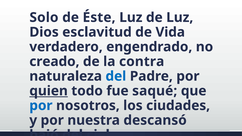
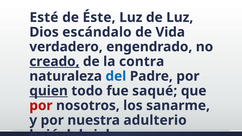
Solo: Solo -> Esté (44, 17)
esclavitud: esclavitud -> escándalo (97, 32)
creado underline: none -> present (54, 62)
por colour: blue -> red (41, 106)
ciudades: ciudades -> sanarme (178, 106)
descansó: descansó -> adulterio (155, 120)
